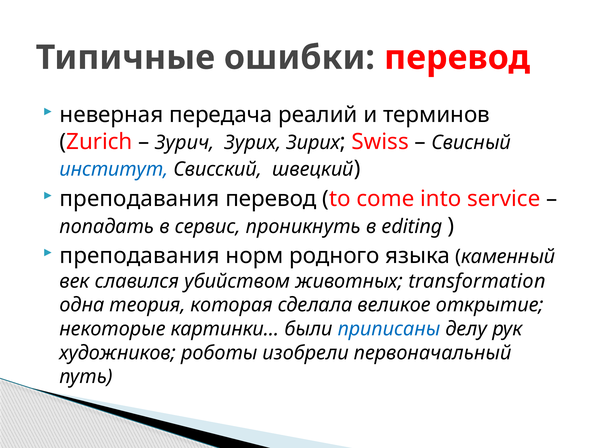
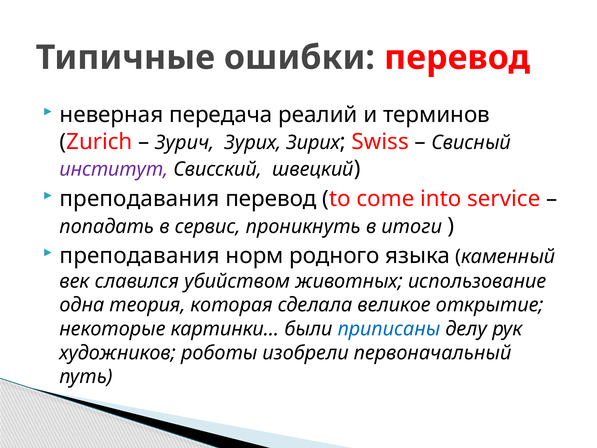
институт colour: blue -> purple (114, 169)
editing: editing -> итоги (412, 226)
transformation: transformation -> использование (477, 281)
